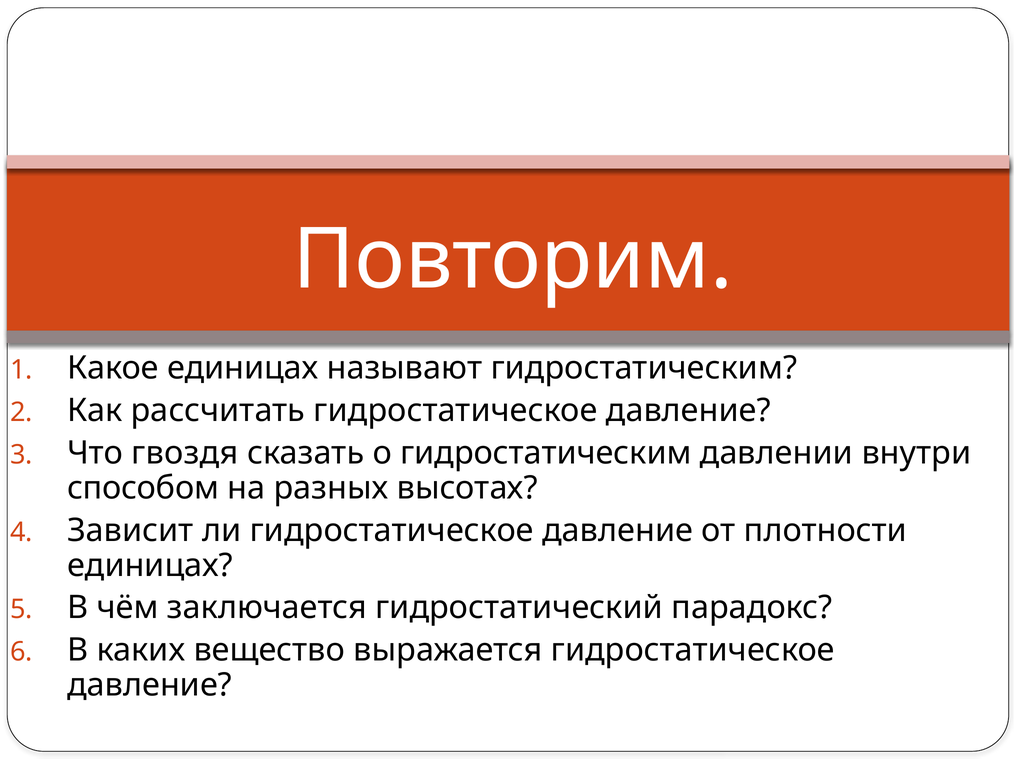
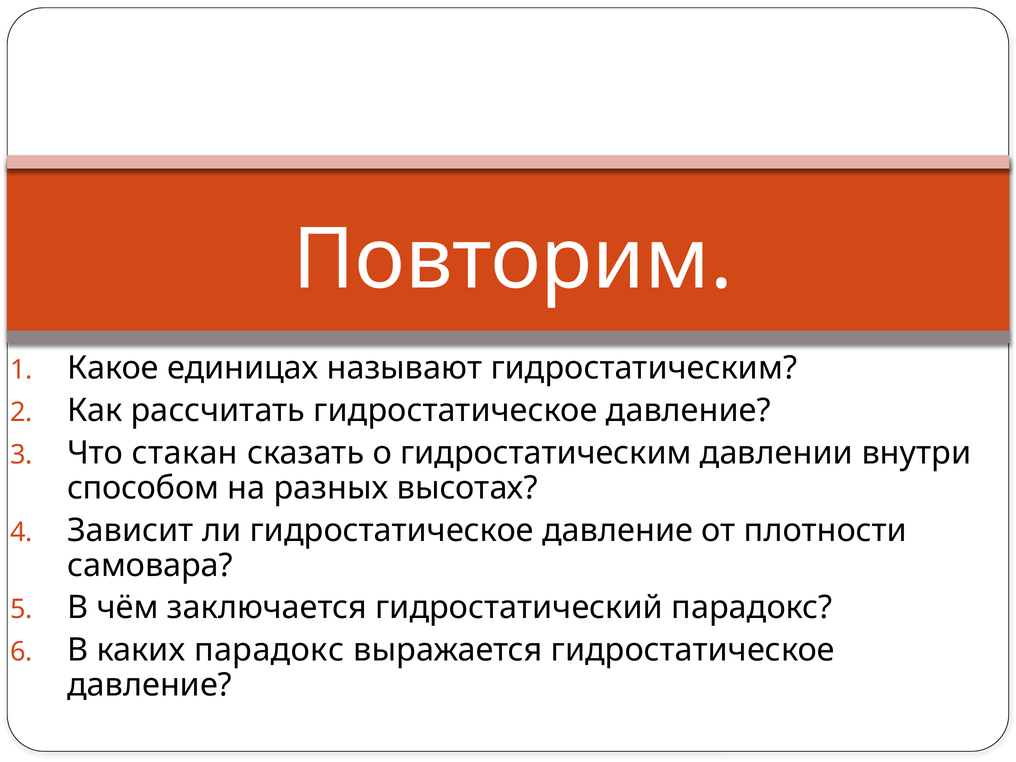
гвоздя: гвоздя -> стакан (185, 453)
единицах: единицах -> самовара (150, 565)
каких вещество: вещество -> парадокс (269, 650)
